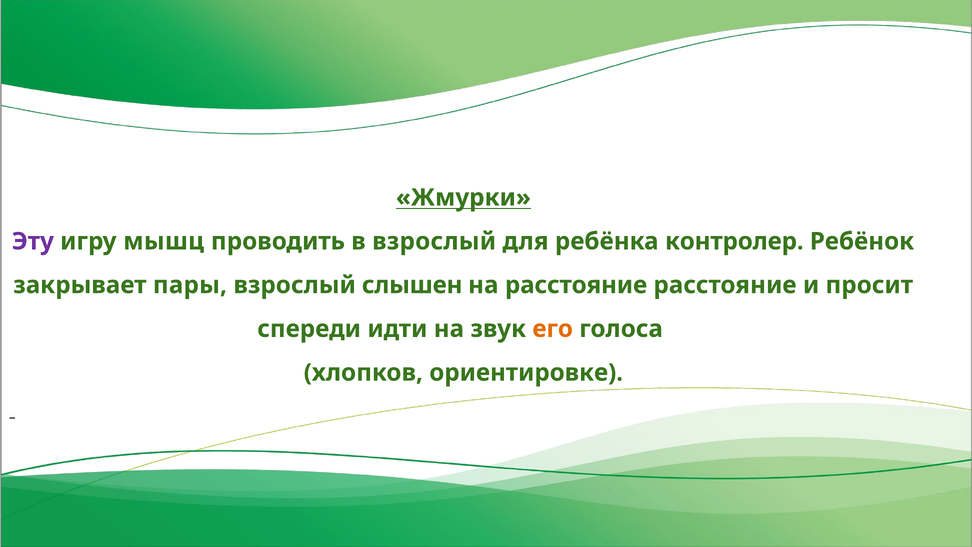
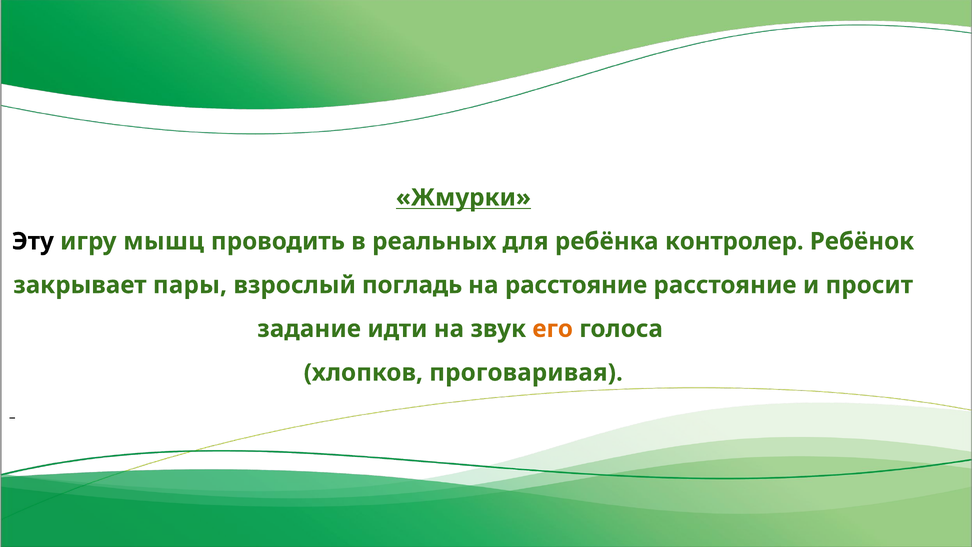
Эту colour: purple -> black (33, 241)
в взрослый: взрослый -> реальных (434, 241)
слышен: слышен -> погладь (412, 285)
спереди: спереди -> задание (309, 329)
ориентировке: ориентировке -> проговаривая (526, 372)
